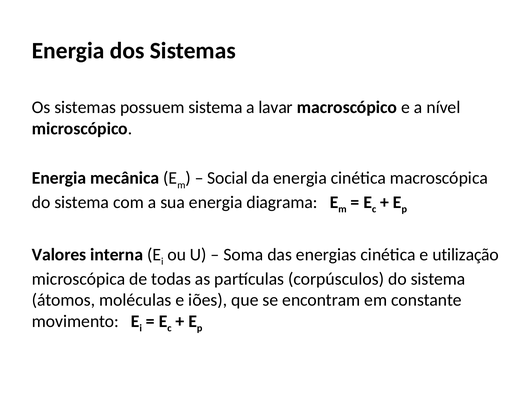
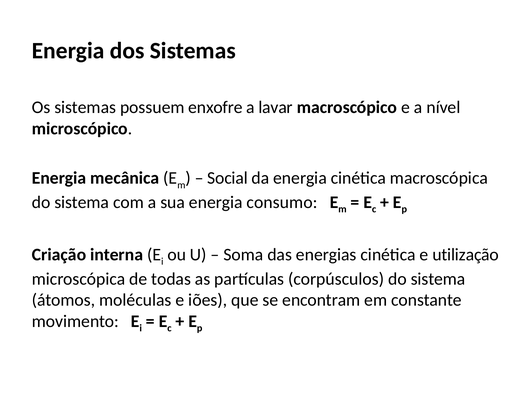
possuem sistema: sistema -> enxofre (215, 107)
diagrama: diagrama -> consumo (282, 202)
Valores: Valores -> Criação (59, 254)
